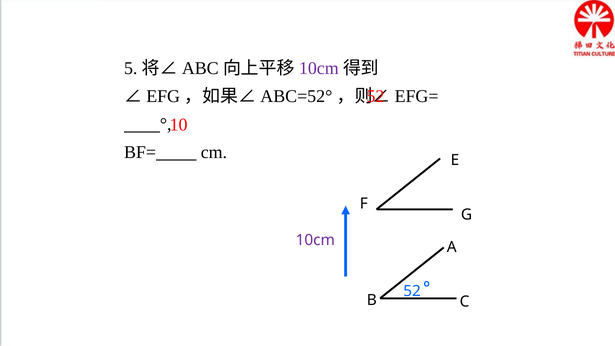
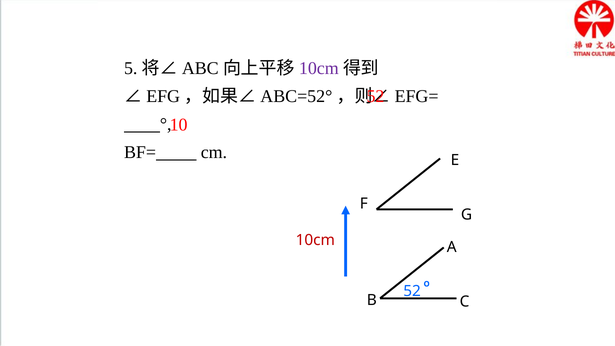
10cm colour: purple -> red (315, 240)
